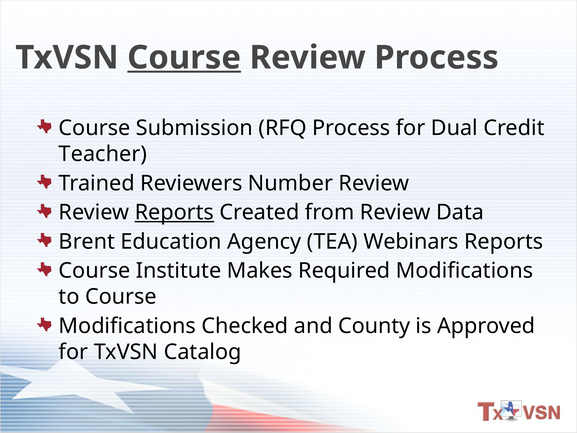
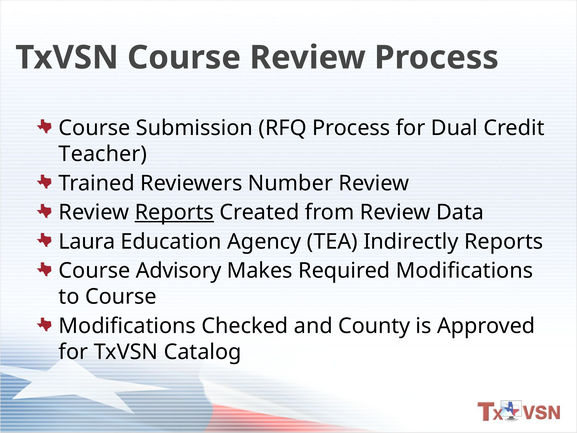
Course underline: present -> none (184, 58)
Brent: Brent -> Laura (87, 241)
Webinars: Webinars -> Indirectly (411, 241)
Institute: Institute -> Advisory (179, 271)
